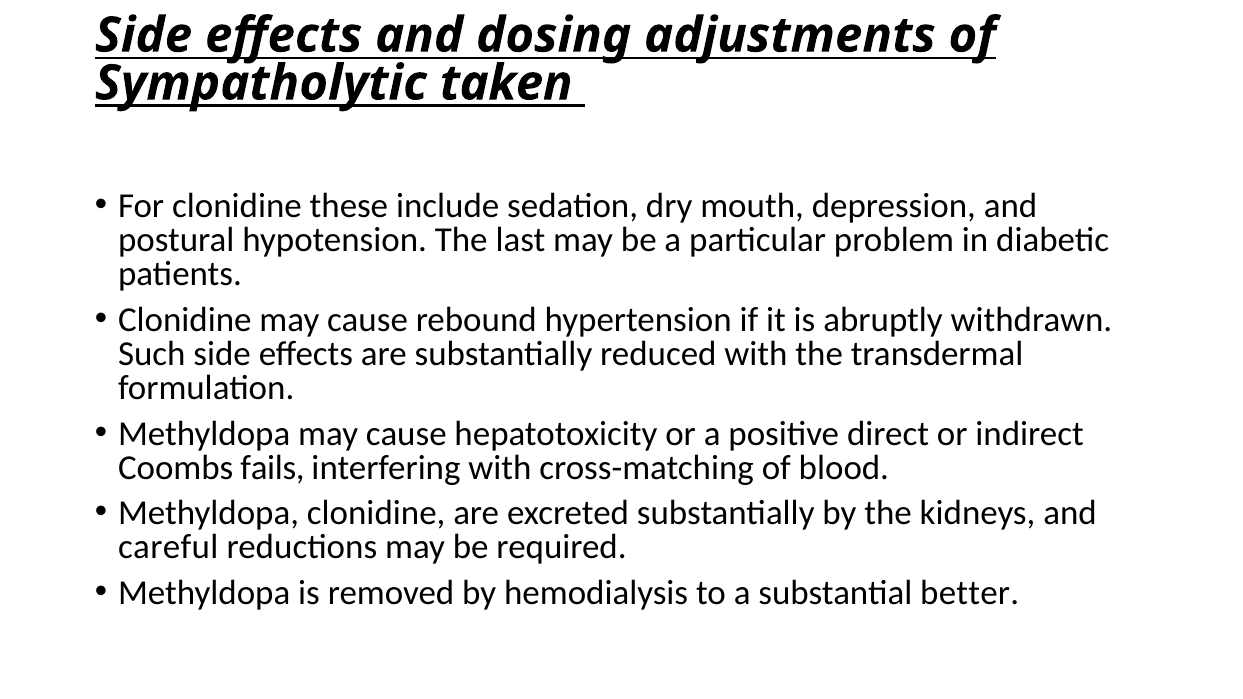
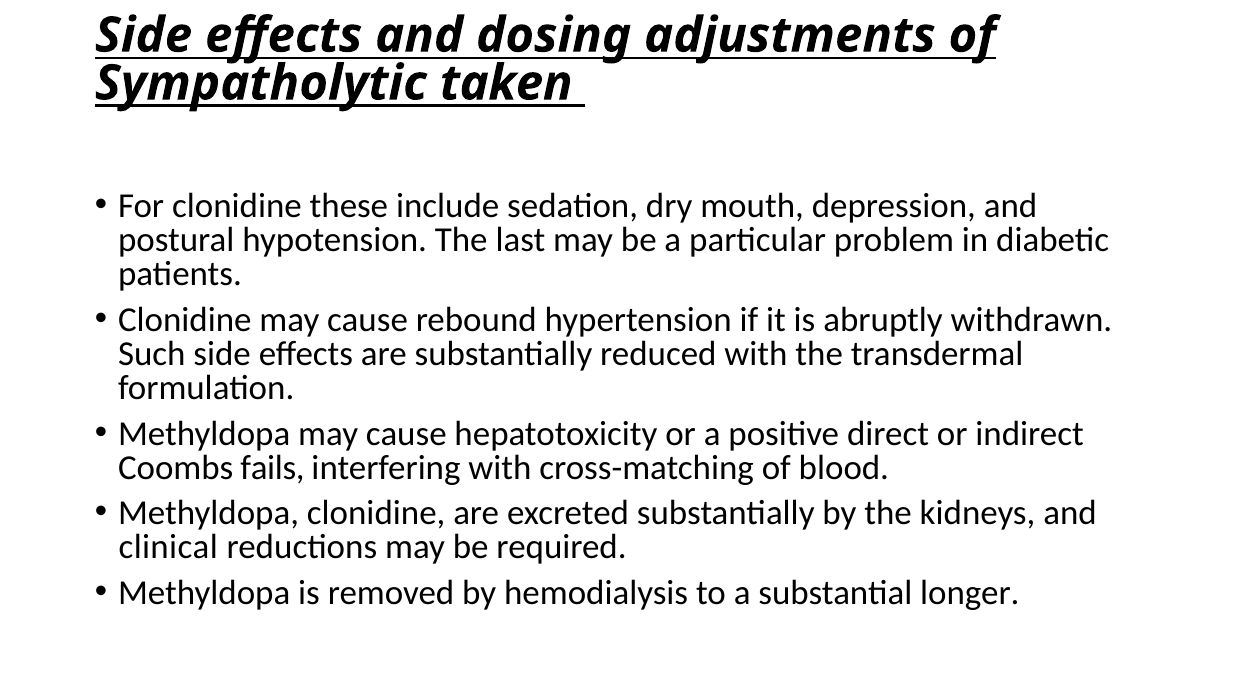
careful: careful -> clinical (168, 548)
better: better -> longer (970, 593)
